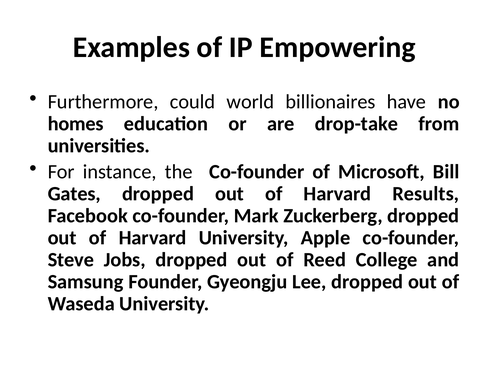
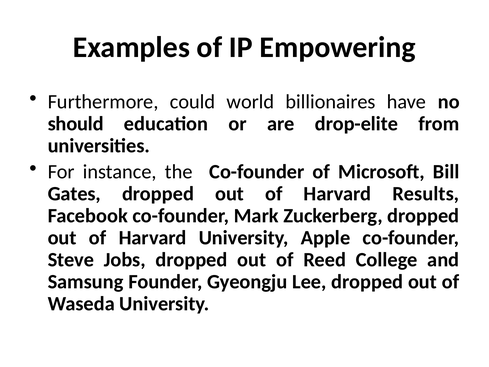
homes: homes -> should (76, 124)
drop-take: drop-take -> drop-elite (356, 124)
